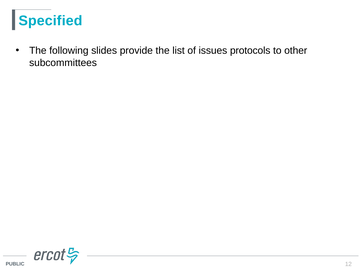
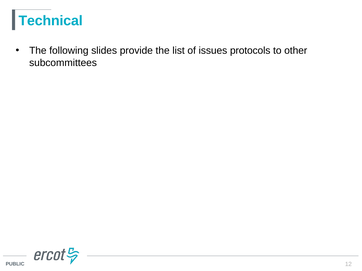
Specified: Specified -> Technical (51, 21)
